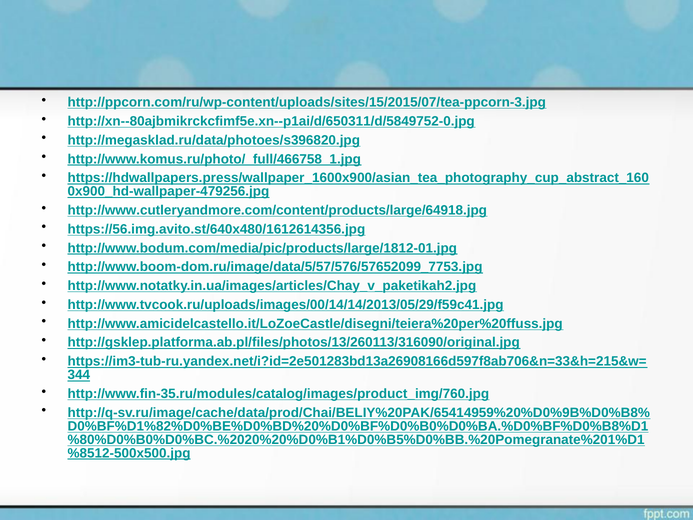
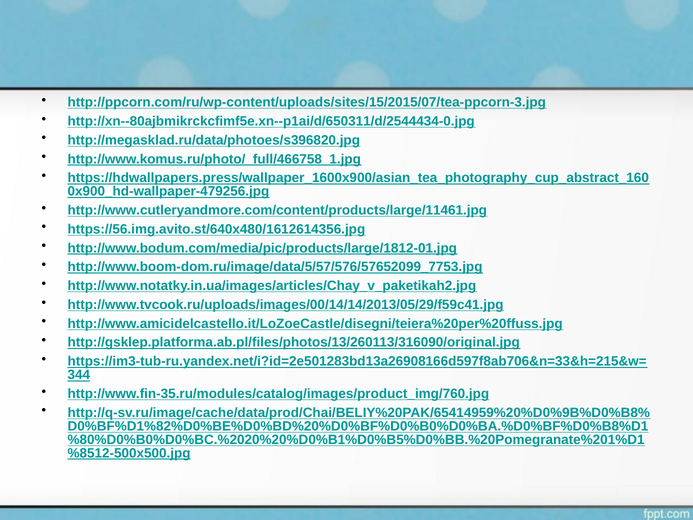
http://xn--80ajbmikrckcfimf5e.xn--p1ai/d/650311/d/5849752-0.jpg: http://xn--80ajbmikrckcfimf5e.xn--p1ai/d/650311/d/5849752-0.jpg -> http://xn--80ajbmikrckcfimf5e.xn--p1ai/d/650311/d/2544434-0.jpg (271, 121)
http://www.cutleryandmore.com/content/products/large/64918.jpg: http://www.cutleryandmore.com/content/products/large/64918.jpg -> http://www.cutleryandmore.com/content/products/large/11461.jpg (277, 210)
